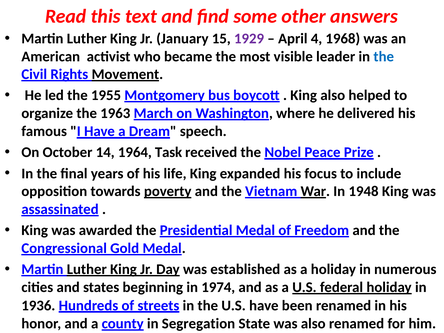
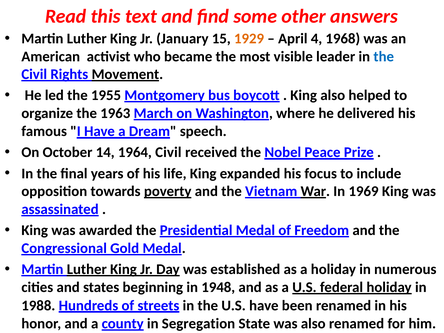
1929 colour: purple -> orange (249, 39)
1964 Task: Task -> Civil (168, 152)
1948: 1948 -> 1969 (364, 191)
1974: 1974 -> 1948 (218, 287)
1936: 1936 -> 1988 (38, 305)
